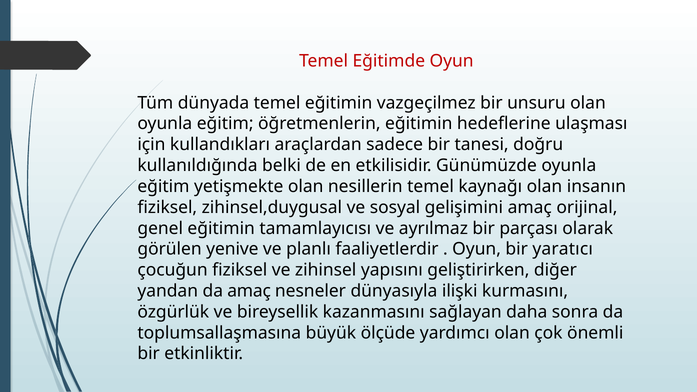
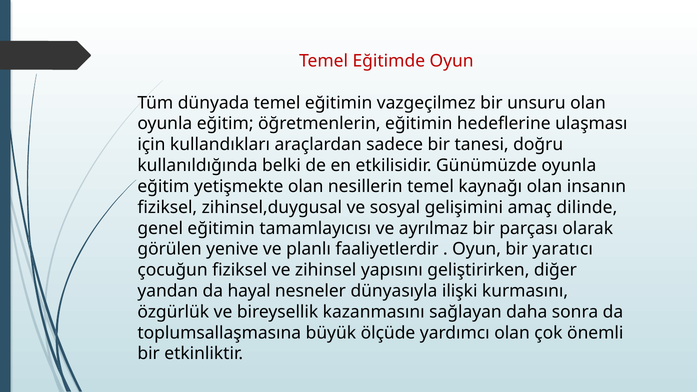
orijinal: orijinal -> dilinde (587, 207)
da amaç: amaç -> hayal (249, 291)
